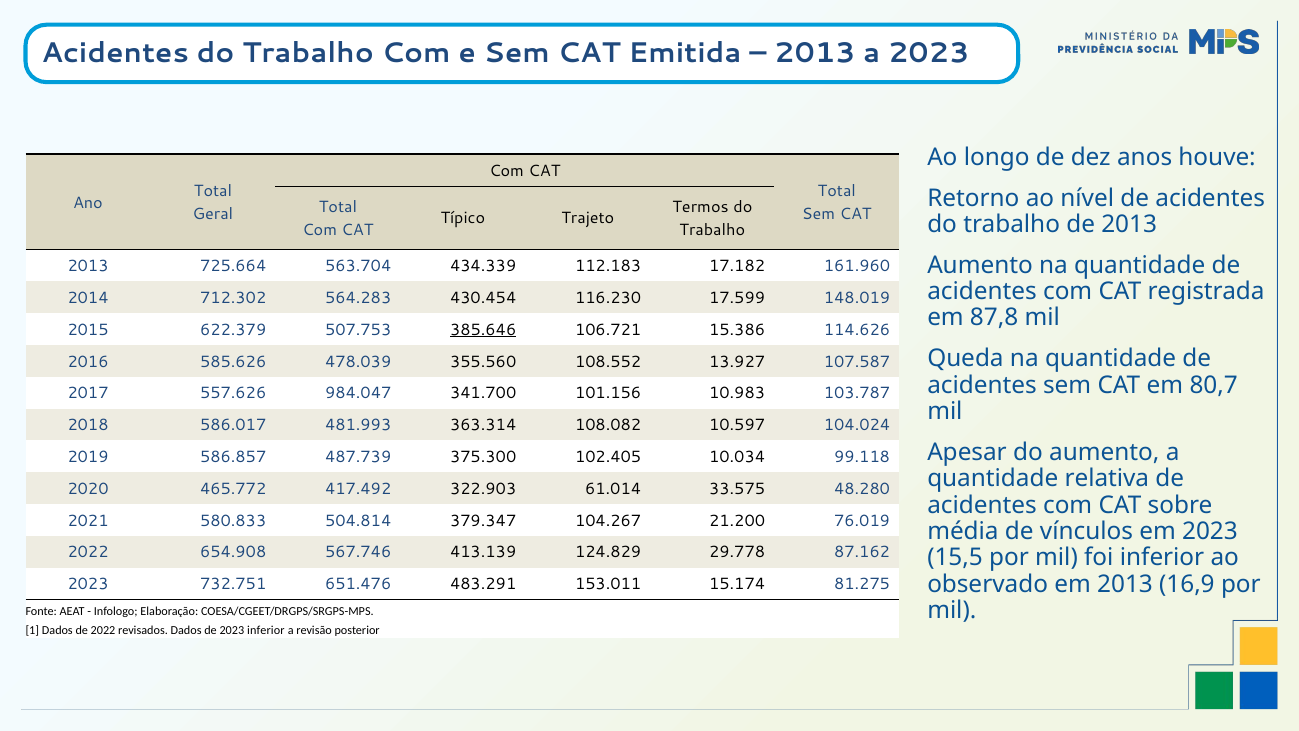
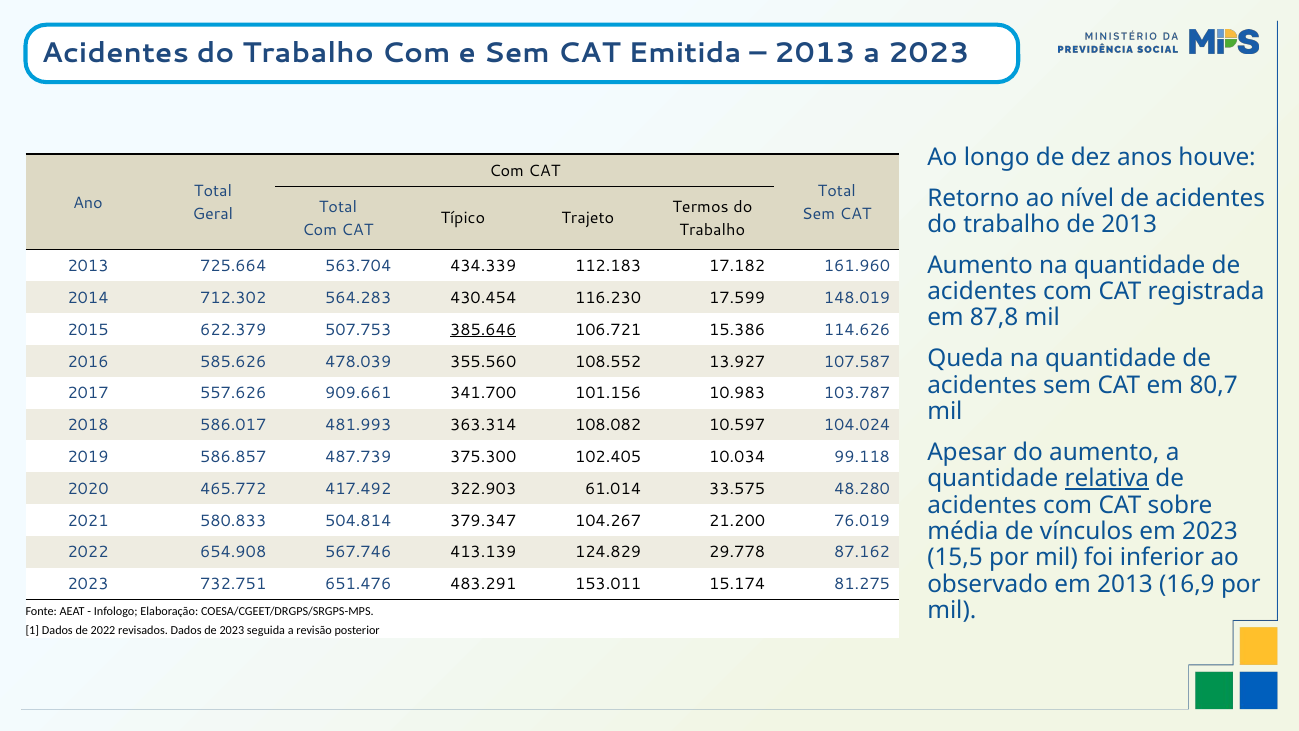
984.047: 984.047 -> 909.661 (358, 393)
relativa underline: none -> present (1107, 479)
2023 inferior: inferior -> seguida (266, 630)
